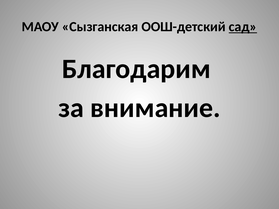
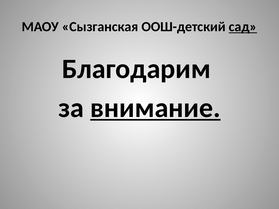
внимание underline: none -> present (155, 108)
